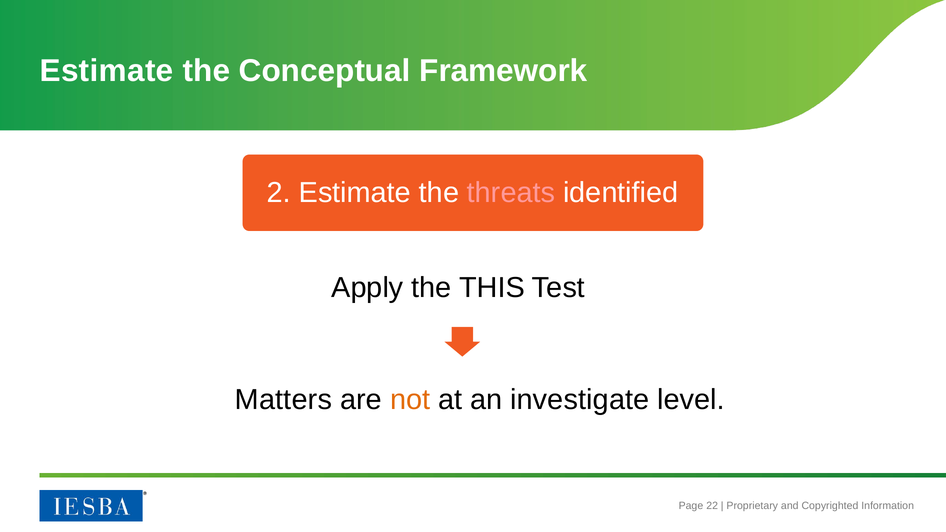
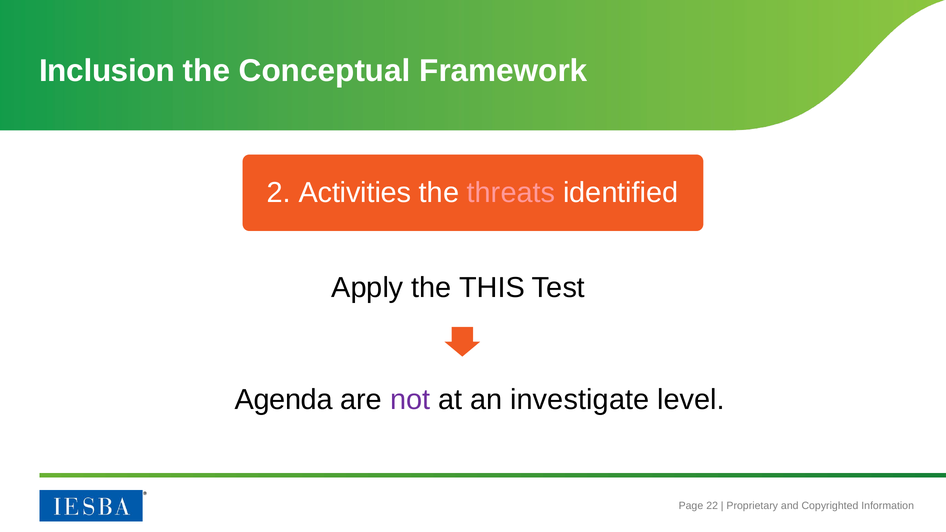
Estimate: Estimate -> Inclusion (107, 71)
2 Estimate: Estimate -> Activities (355, 193)
Matters: Matters -> Agenda (284, 400)
not colour: orange -> purple (410, 400)
